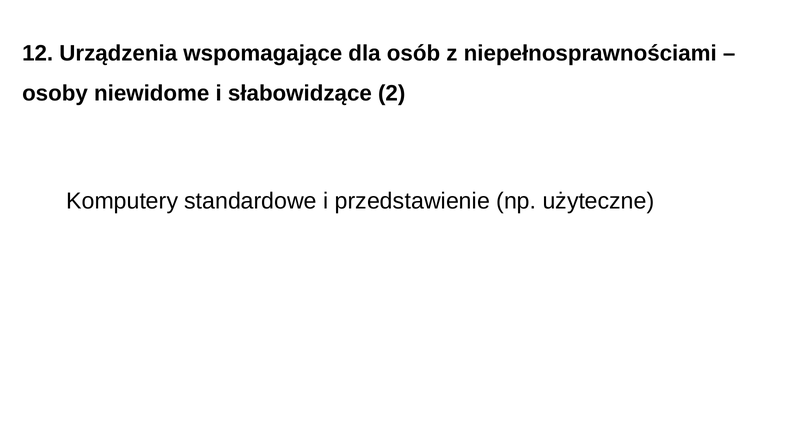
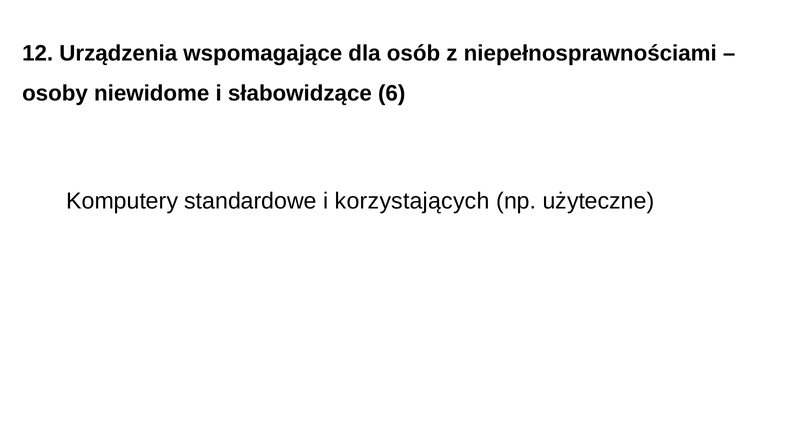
2: 2 -> 6 (392, 93)
przedstawienie: przedstawienie -> korzystających (412, 201)
